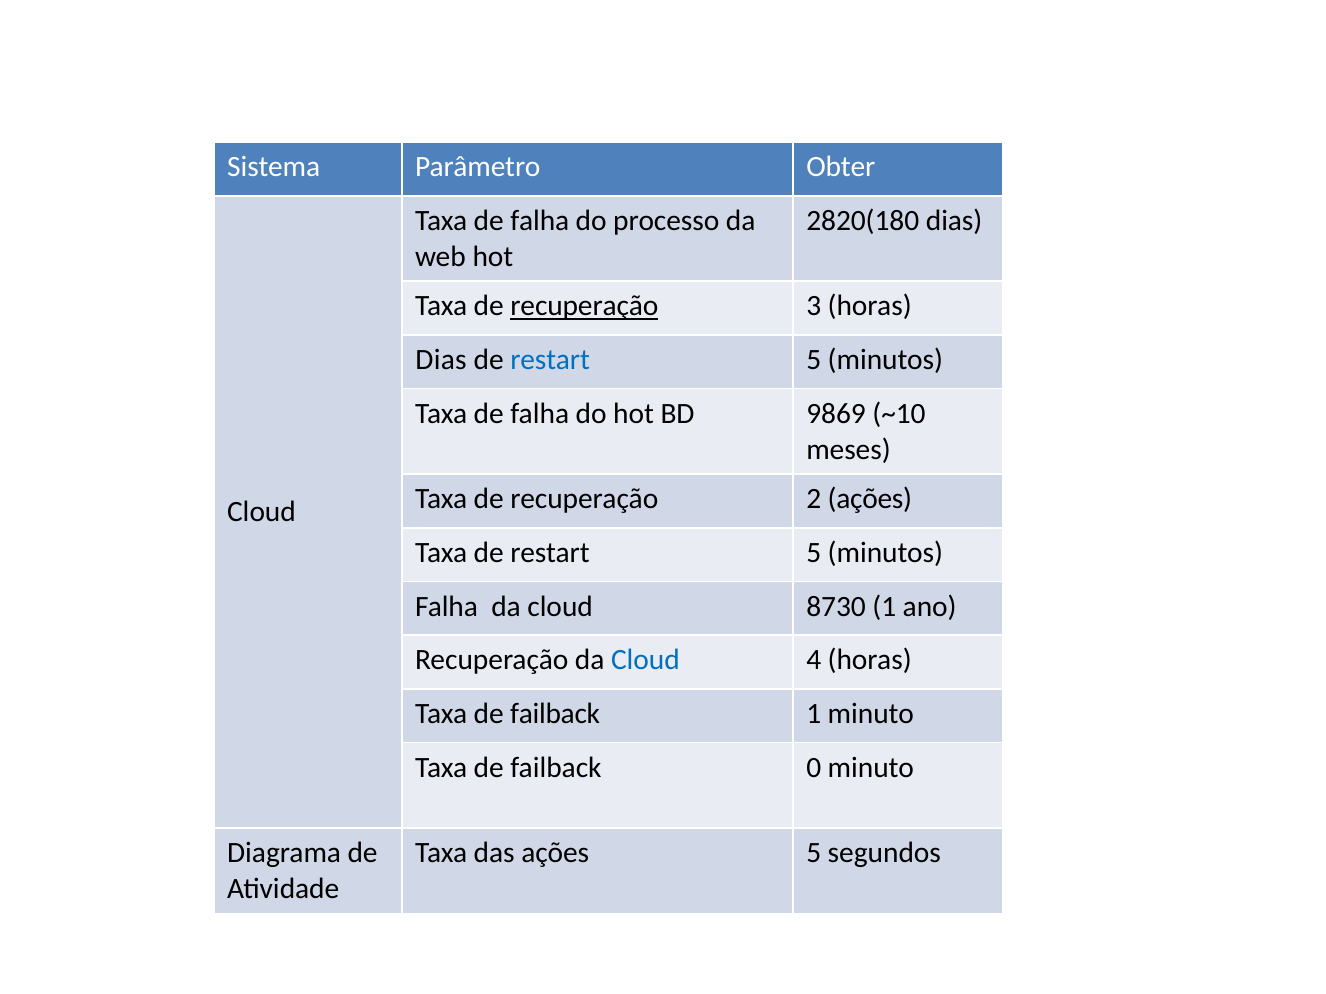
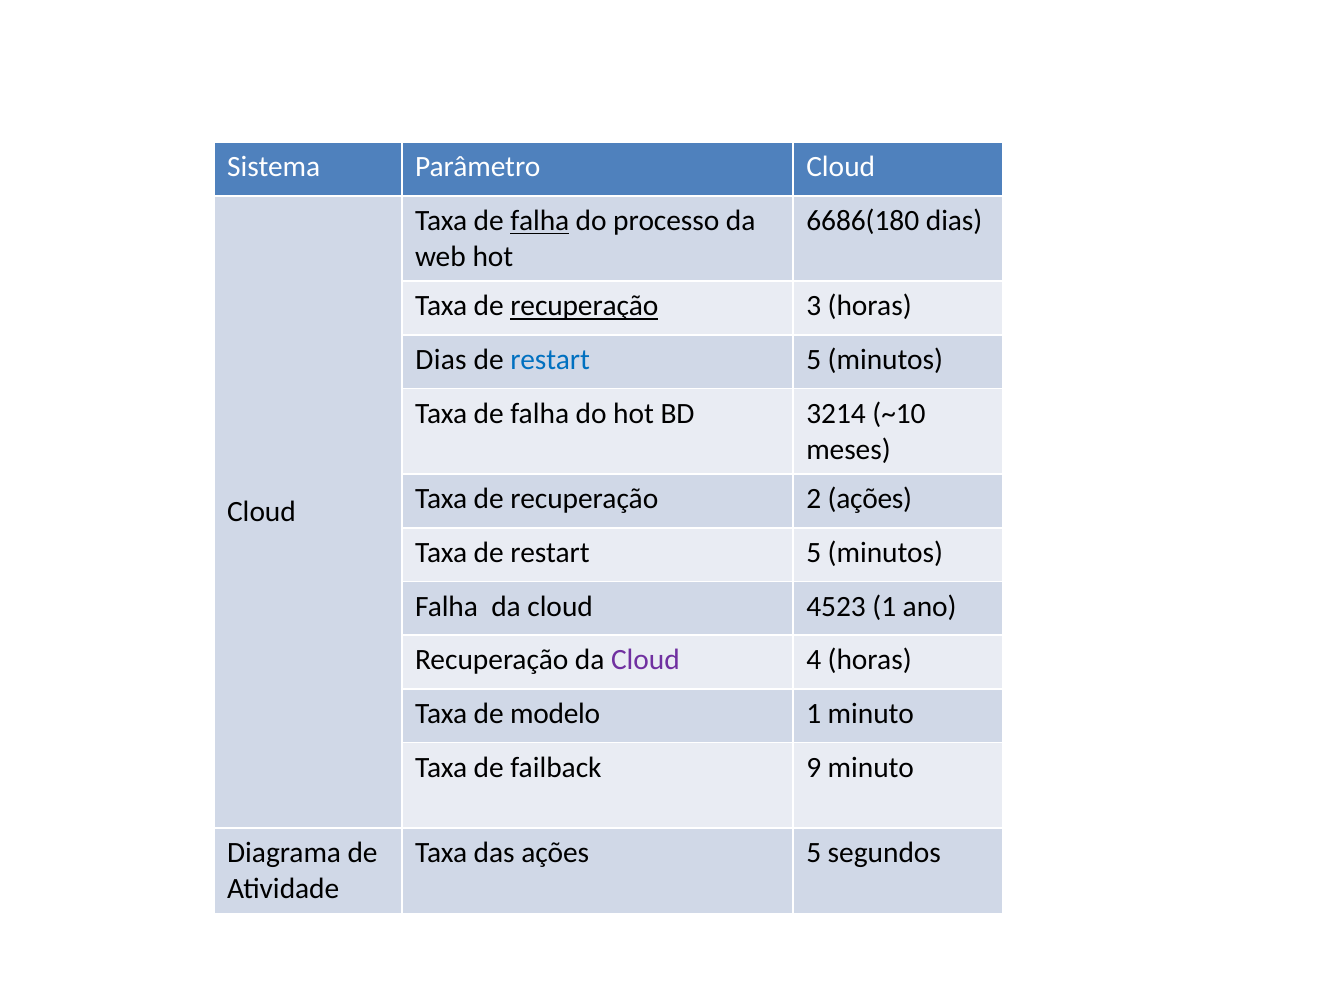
Parâmetro Obter: Obter -> Cloud (841, 167)
falha underline: none -> present (540, 221)
2820(180: 2820(180 -> 6686(180 (863, 221)
9869: 9869 -> 3214 (836, 414)
8730: 8730 -> 4523 (836, 607)
Cloud colour: blue -> purple (645, 661)
failback: failback -> modelo (555, 714)
0: 0 -> 9 (814, 768)
